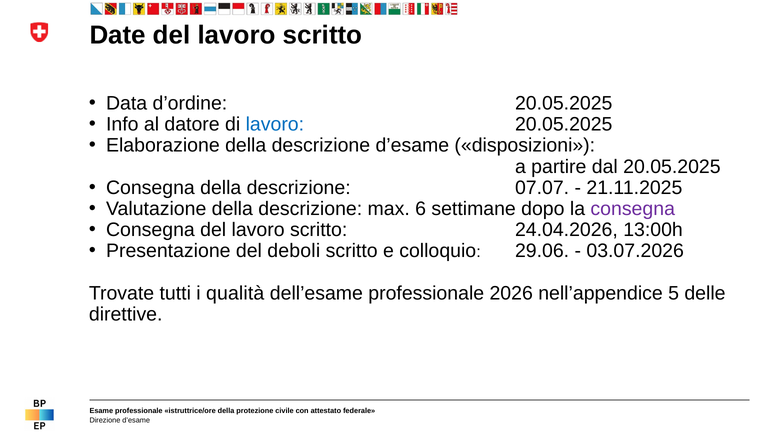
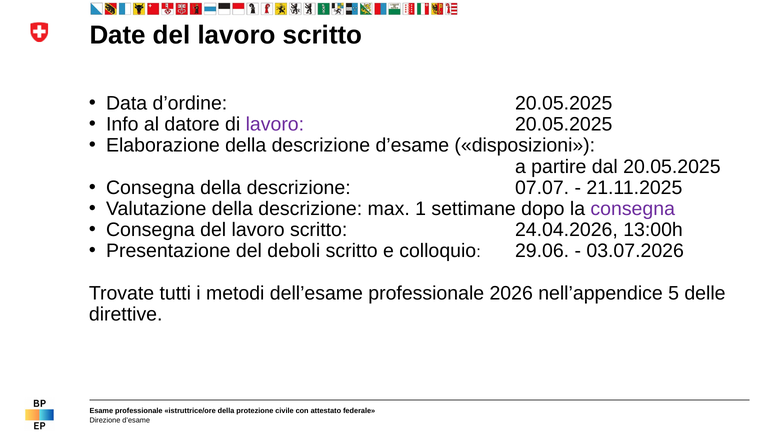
lavoro colour: blue -> purple (275, 124)
6: 6 -> 1 (421, 209)
qualità: qualità -> metodi (235, 293)
